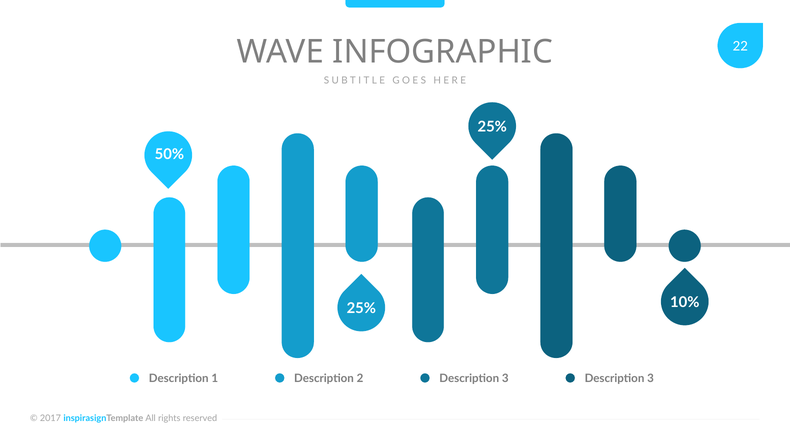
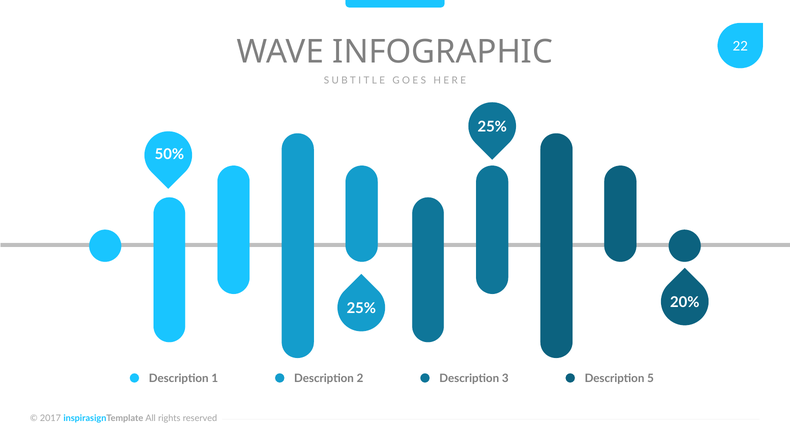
10%: 10% -> 20% (685, 303)
3 Description 3: 3 -> 5 (651, 379)
